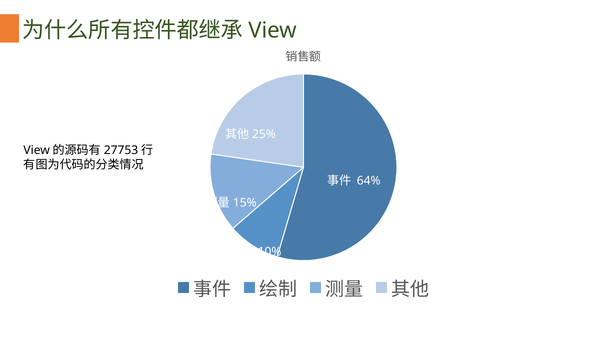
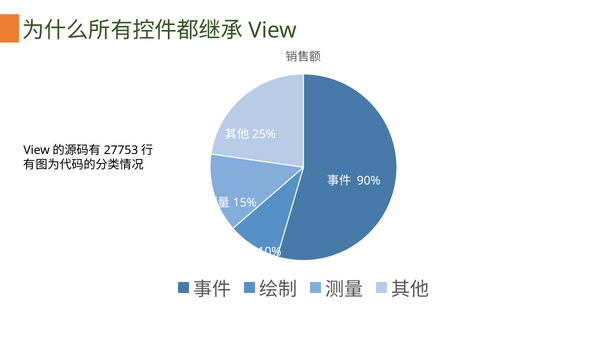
64%: 64% -> 90% (369, 181)
